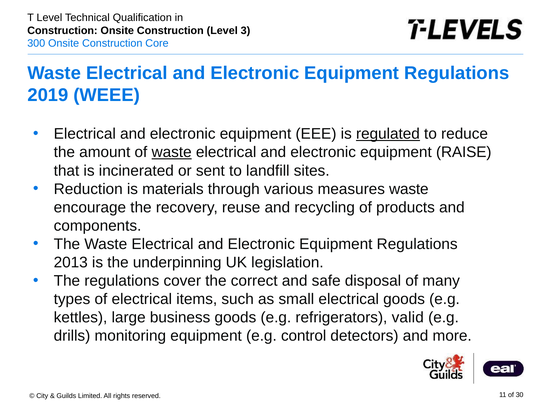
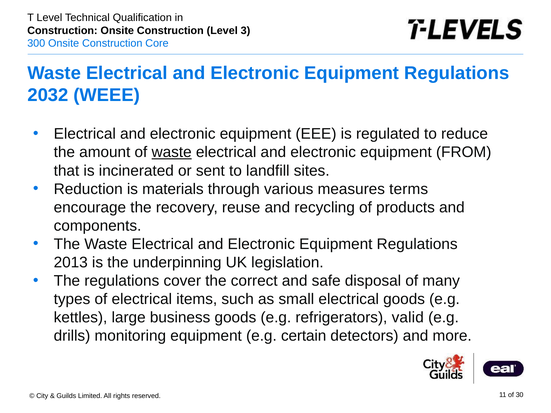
2019: 2019 -> 2032 (48, 95)
regulated underline: present -> none (388, 134)
RAISE: RAISE -> FROM (464, 152)
measures waste: waste -> terms (409, 189)
control: control -> certain (304, 336)
